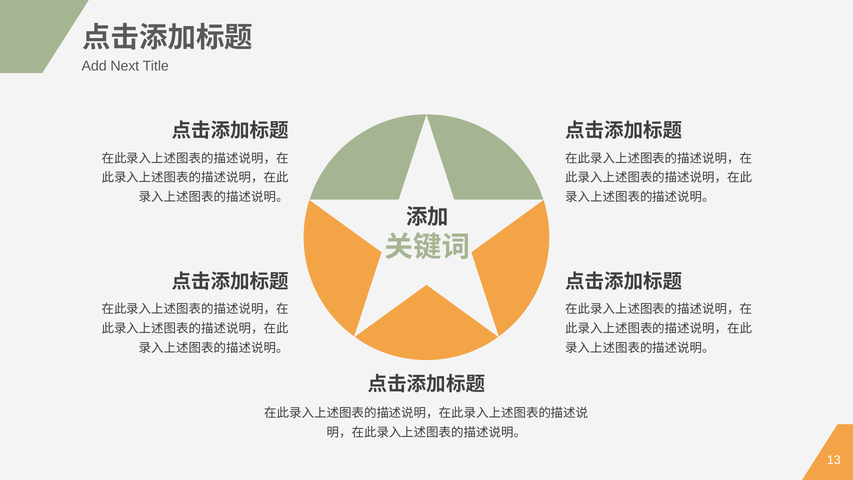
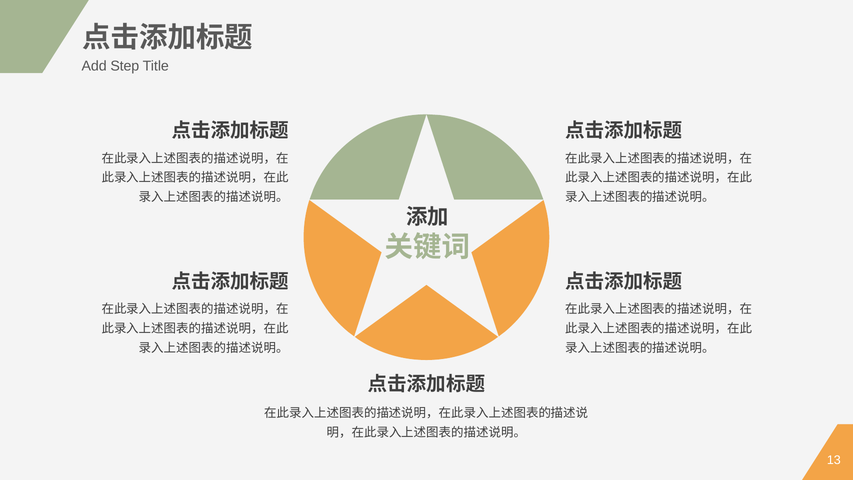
Next: Next -> Step (125, 66)
